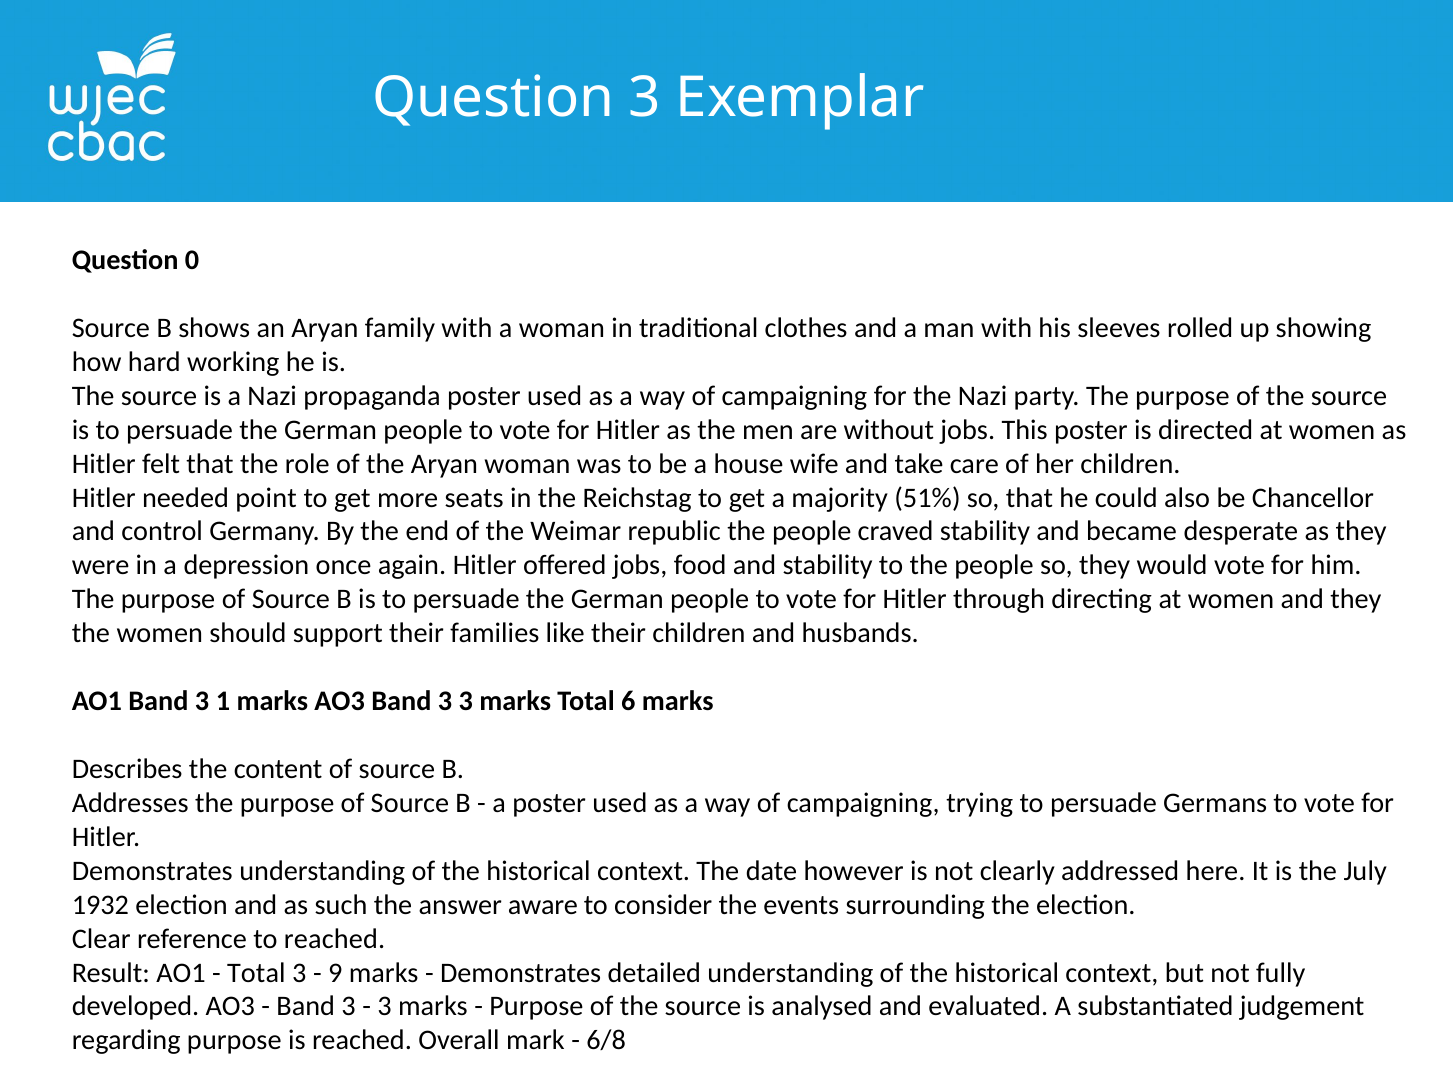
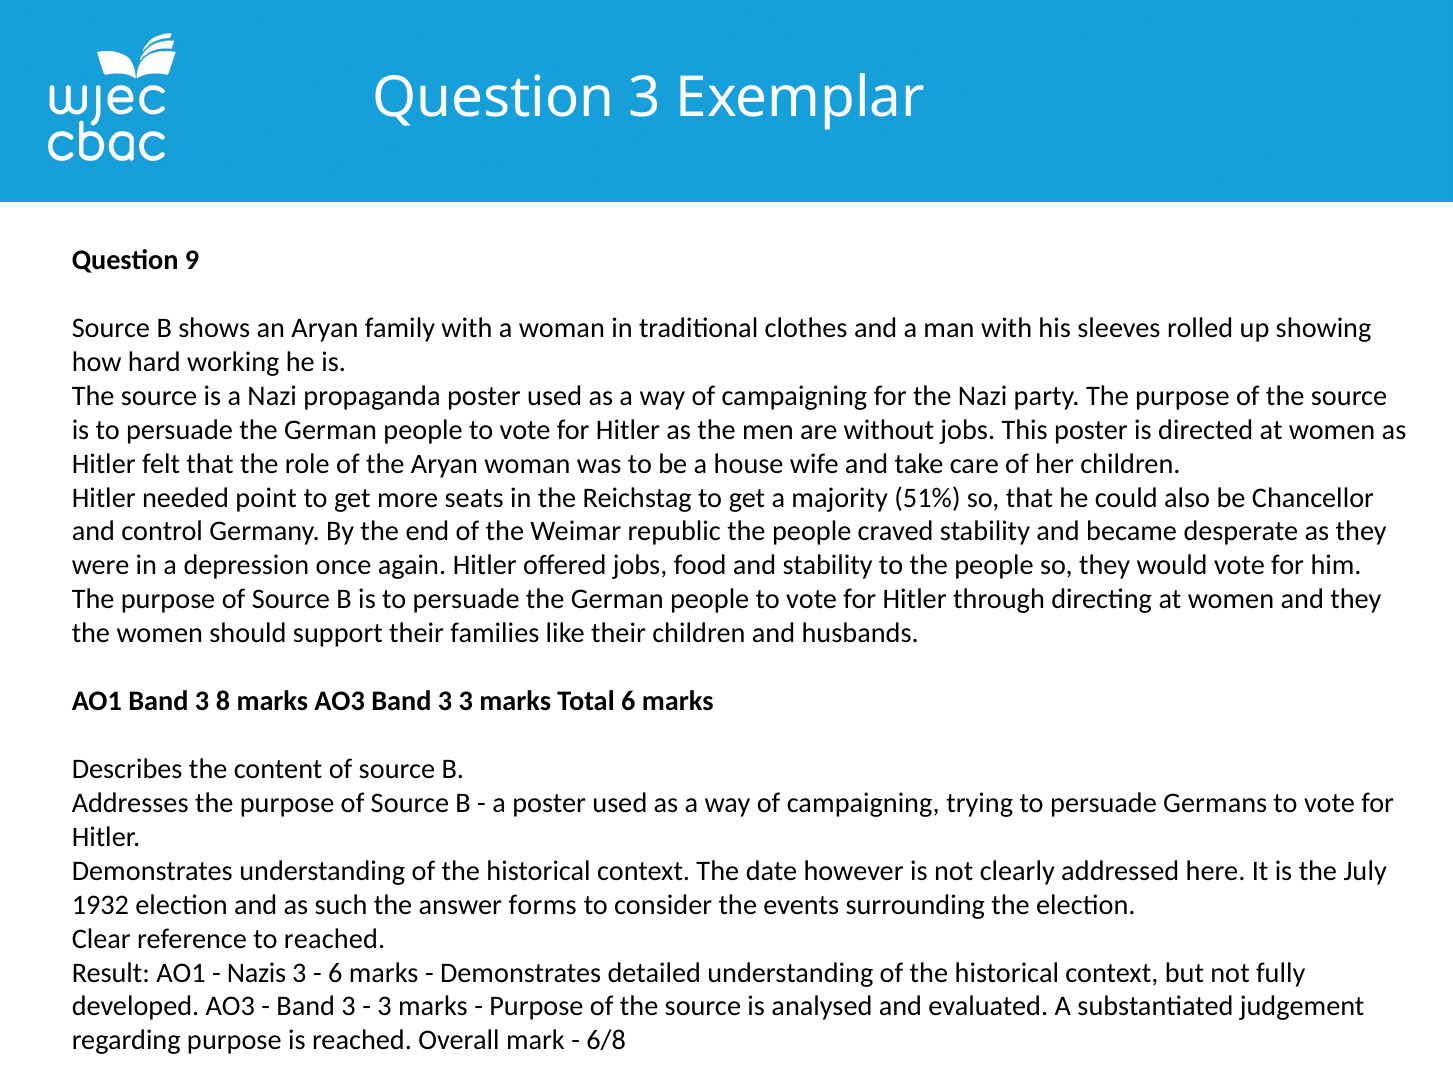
0: 0 -> 9 (192, 260)
1: 1 -> 8 (223, 701)
aware: aware -> forms (543, 905)
Total: Total -> Nazis (257, 972)
9: 9 -> 6 (335, 972)
